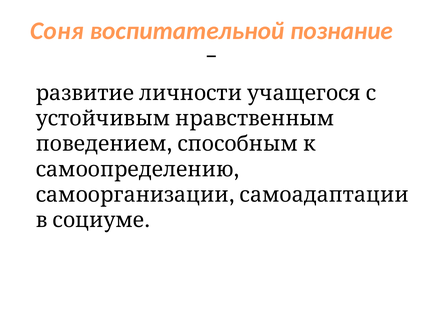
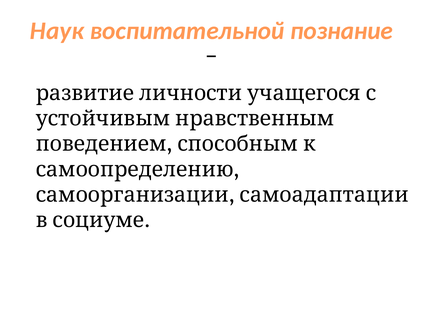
Соня: Соня -> Наук (57, 31)
